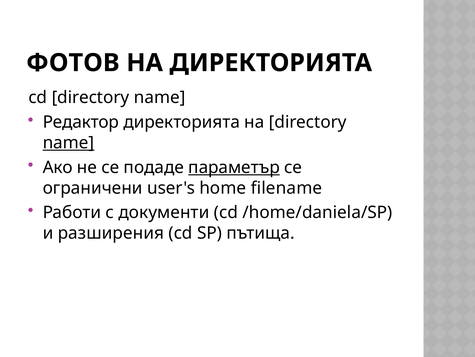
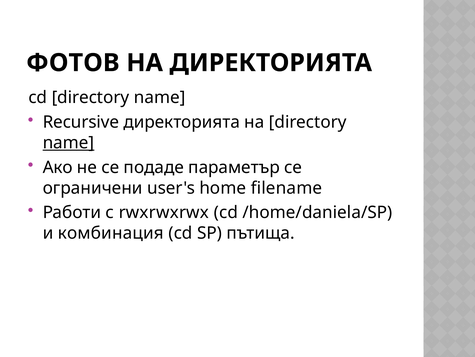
Редактор: Редактор -> Recursive (81, 122)
параметър underline: present -> none (234, 167)
документи: документи -> rwxrwxrwx (164, 212)
разширения: разширения -> комбинация (111, 233)
